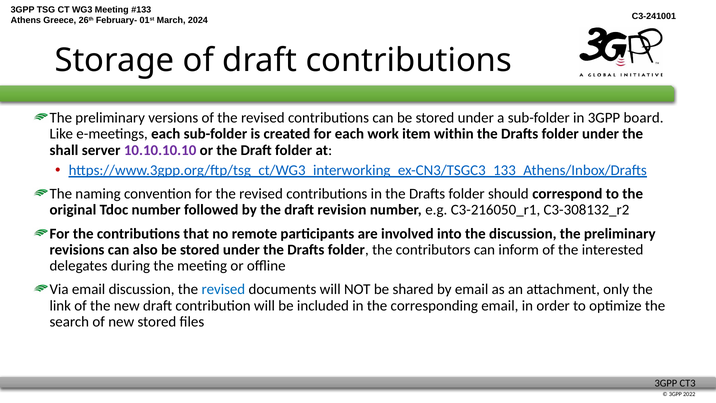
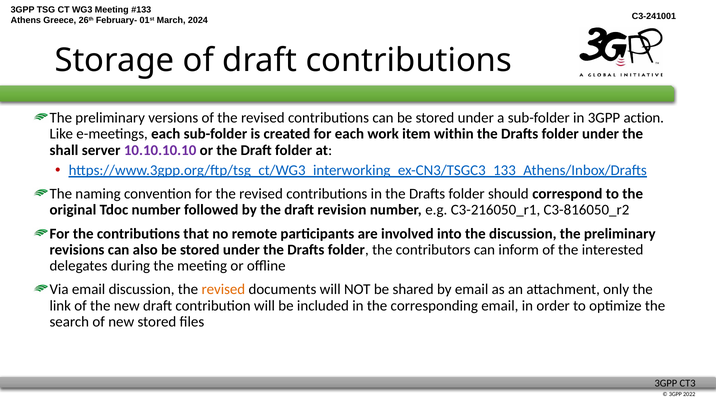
board: board -> action (644, 118)
C3-308132_r2: C3-308132_r2 -> C3-816050_r2 (586, 210)
revised colour: blue -> orange (223, 289)
